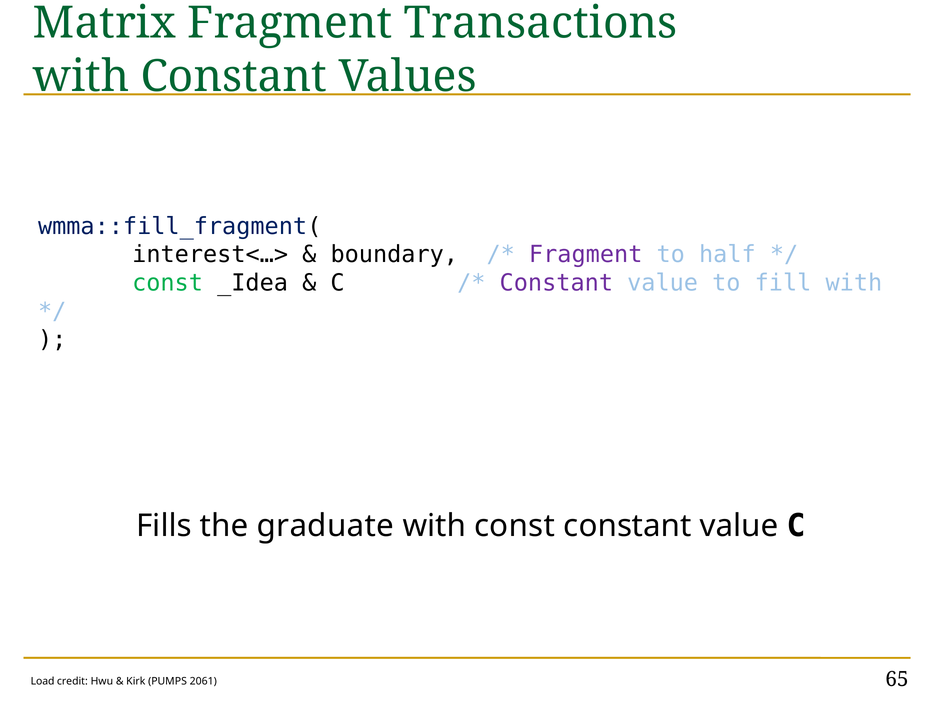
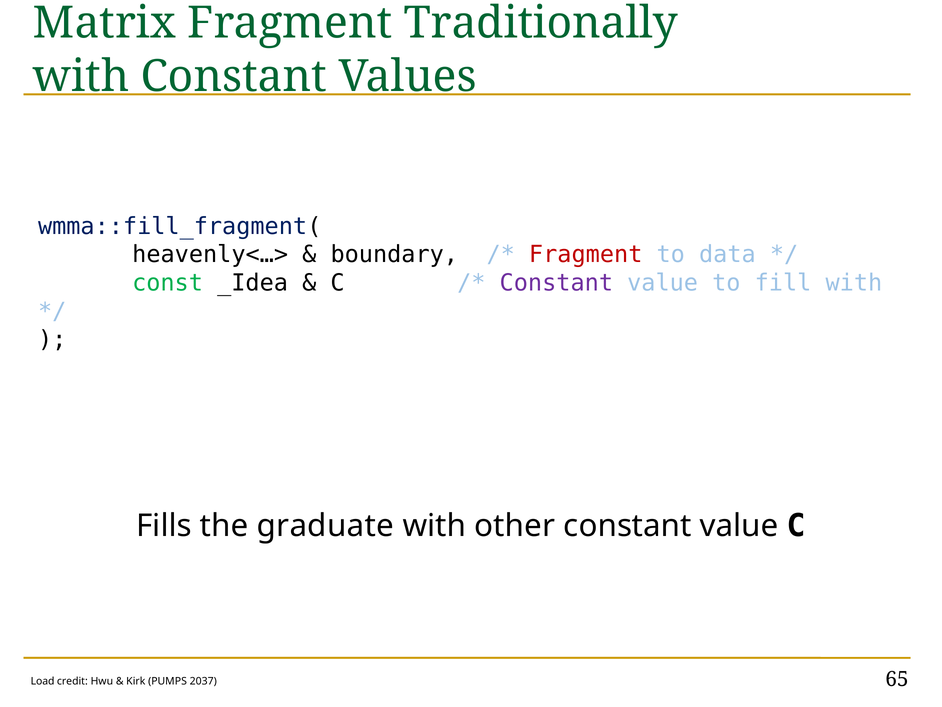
Transactions: Transactions -> Traditionally (541, 23)
interest<…>: interest<…> -> heavenly<…> (210, 255)
Fragment colour: purple -> red (586, 255)
half: half -> data (727, 255)
with const: const -> other (515, 526)
2061: 2061 -> 2037 (203, 681)
